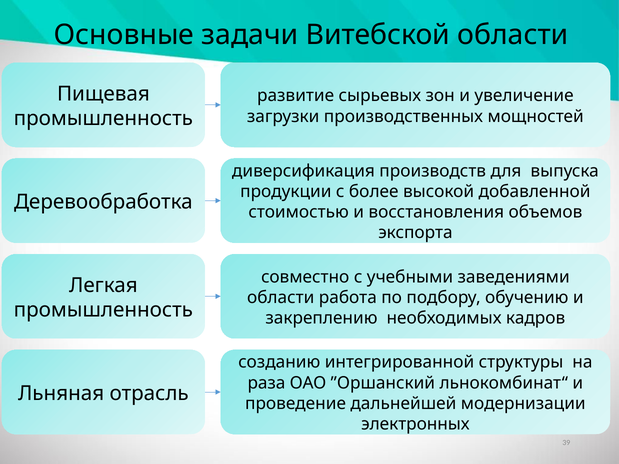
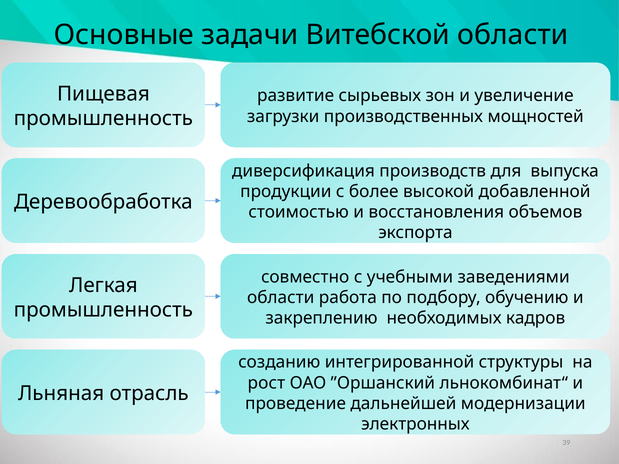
раза: раза -> рост (266, 383)
